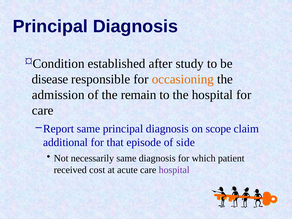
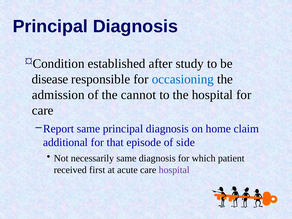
occasioning colour: orange -> blue (183, 79)
remain: remain -> cannot (138, 95)
scope: scope -> home (218, 129)
cost: cost -> first (97, 170)
